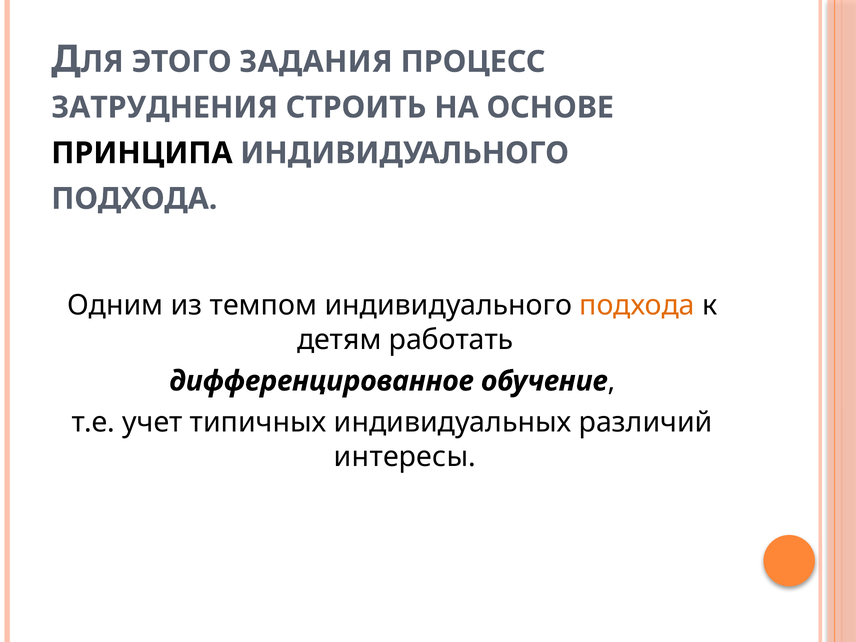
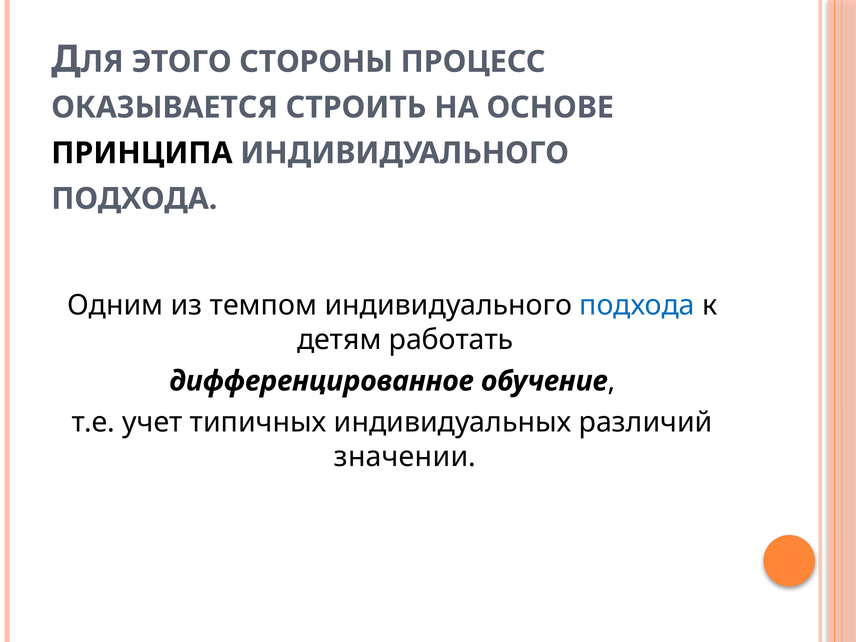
ЗАДАНИЯ: ЗАДАНИЯ -> СТОРОНЫ (316, 62)
ЗАТРУДНЕНИЯ: ЗАТРУДНЕНИЯ -> ОКАЗЫВАЕТСЯ (165, 107)
подхода colour: orange -> blue (637, 305)
интересы: интересы -> значении (405, 457)
